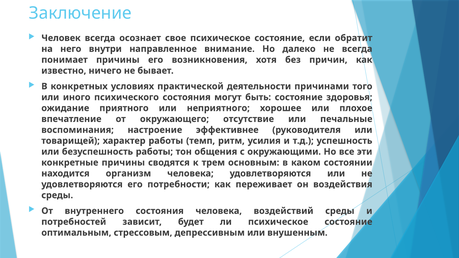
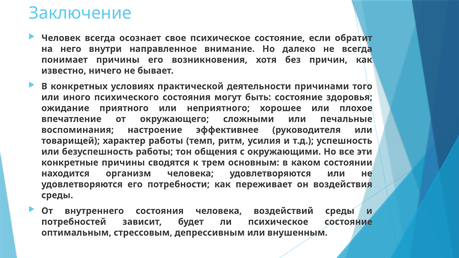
отсутствие: отсутствие -> сложными (249, 119)
